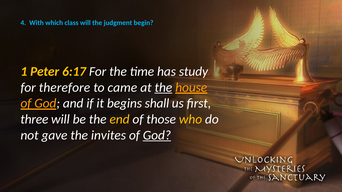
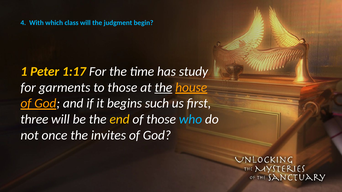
6:17: 6:17 -> 1:17 (74, 72)
therefore: therefore -> garments (65, 88)
to came: came -> those (122, 88)
shall: shall -> such (157, 104)
who colour: yellow -> light blue (191, 120)
gave: gave -> once (54, 136)
God underline: present -> none (157, 136)
